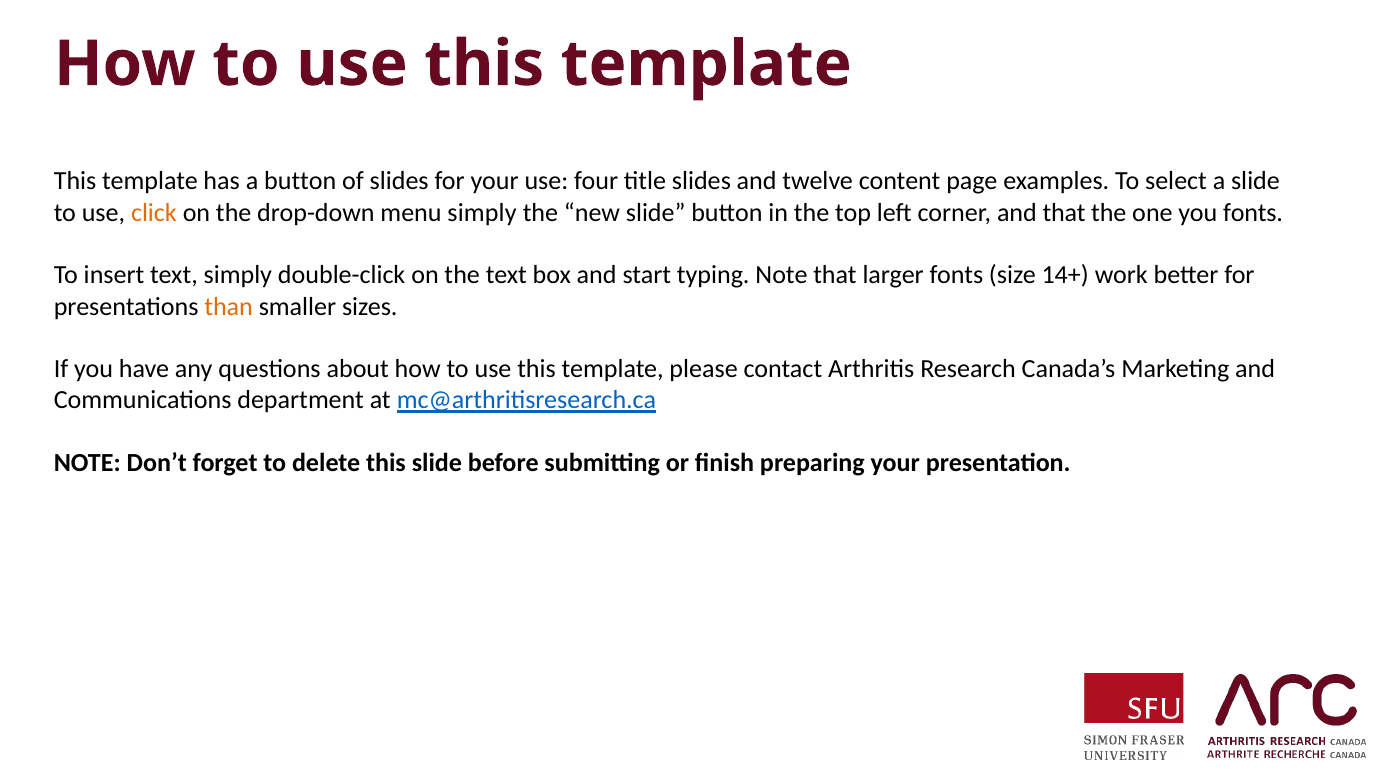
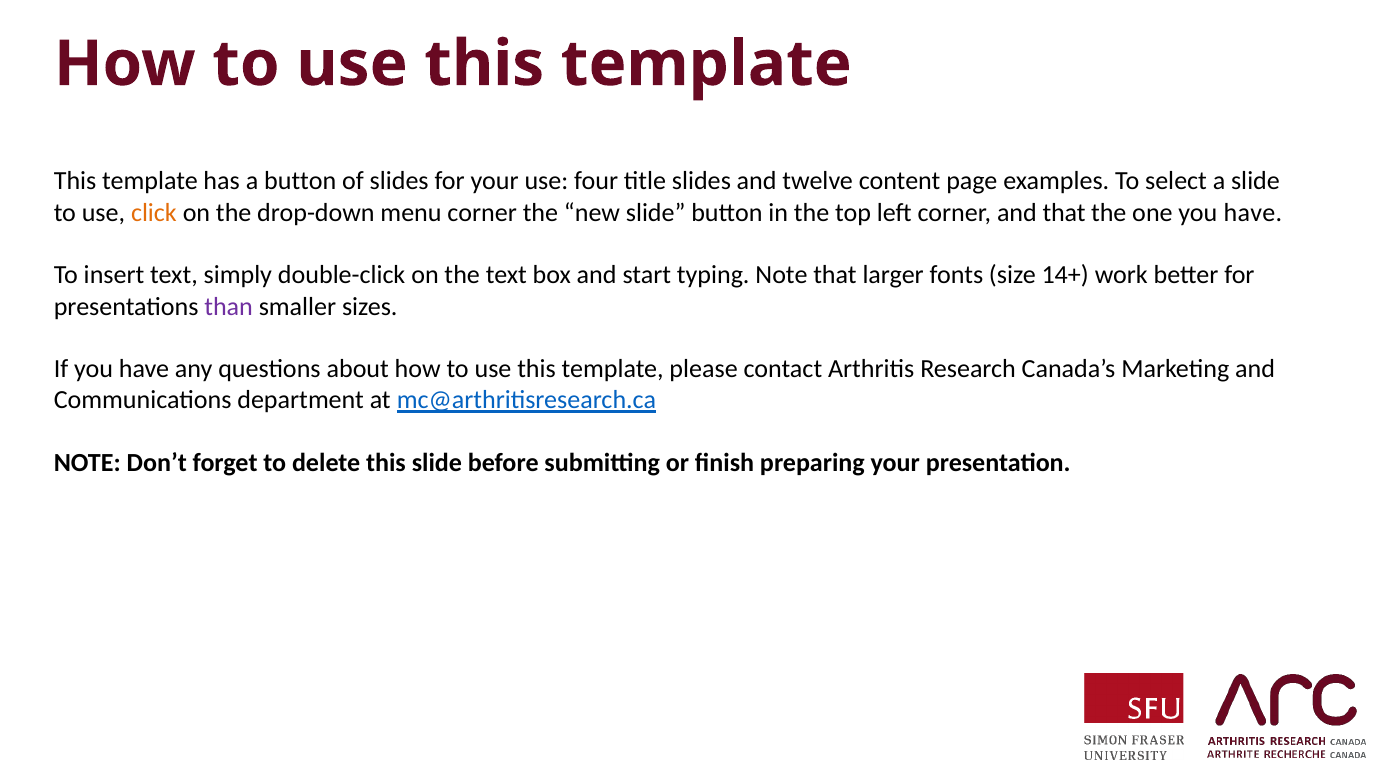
menu simply: simply -> corner (482, 213)
one you fonts: fonts -> have (1253, 213)
than colour: orange -> purple (229, 306)
